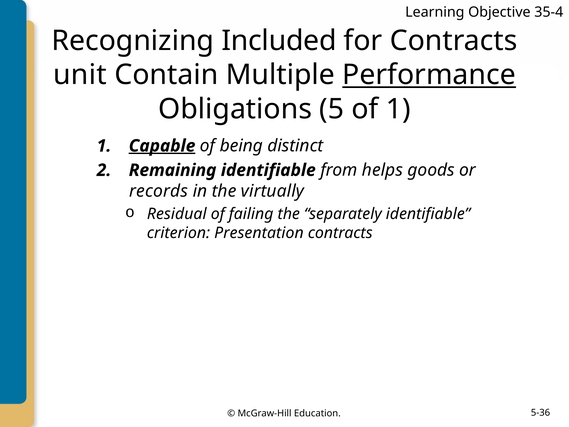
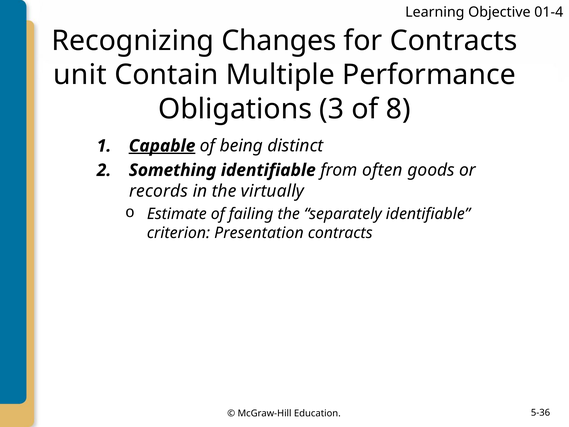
35-4: 35-4 -> 01-4 (549, 12)
Included: Included -> Changes (279, 41)
Performance underline: present -> none (429, 75)
5: 5 -> 3 (332, 109)
of 1: 1 -> 8 (398, 109)
Remaining: Remaining -> Something (173, 170)
helps: helps -> often (382, 170)
Residual: Residual -> Estimate (177, 214)
